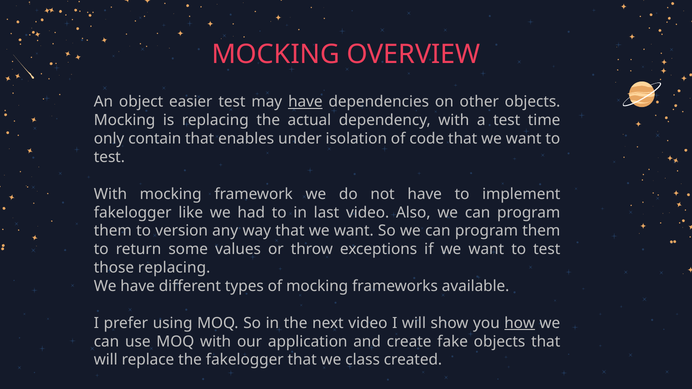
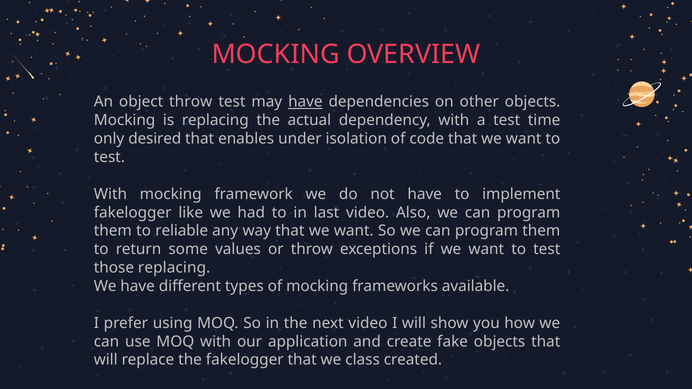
object easier: easier -> throw (191, 102)
contain: contain -> desired (155, 139)
version: version -> reliable (182, 231)
how underline: present -> none (520, 323)
